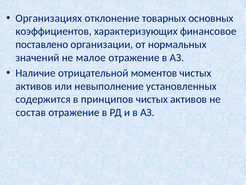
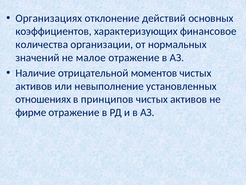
товарных: товарных -> действий (164, 18)
поставлено: поставлено -> количества (42, 44)
содержится: содержится -> отношениях (43, 99)
состав: состав -> фирме (31, 112)
